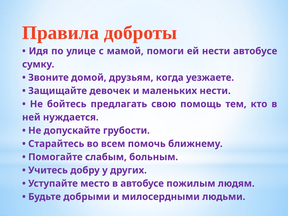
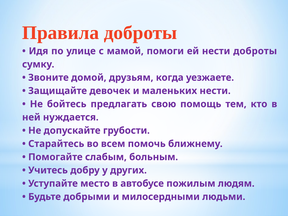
нести автобусе: автобусе -> доброты (255, 51)
